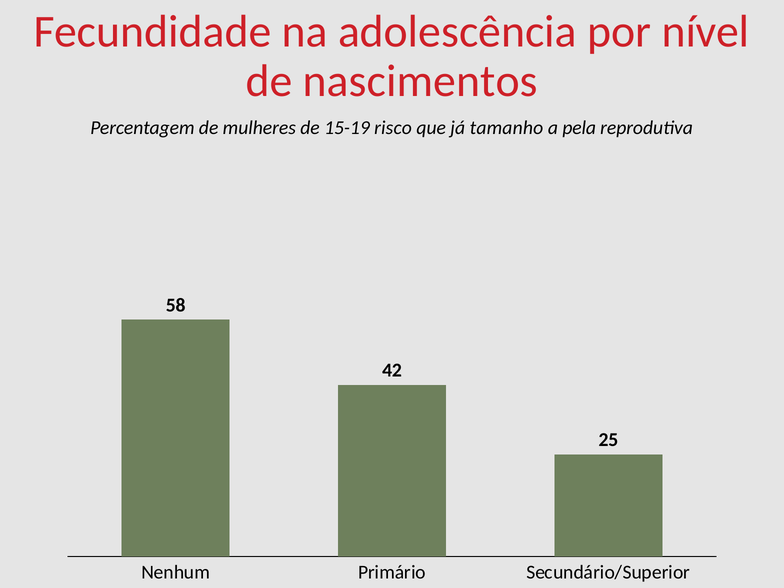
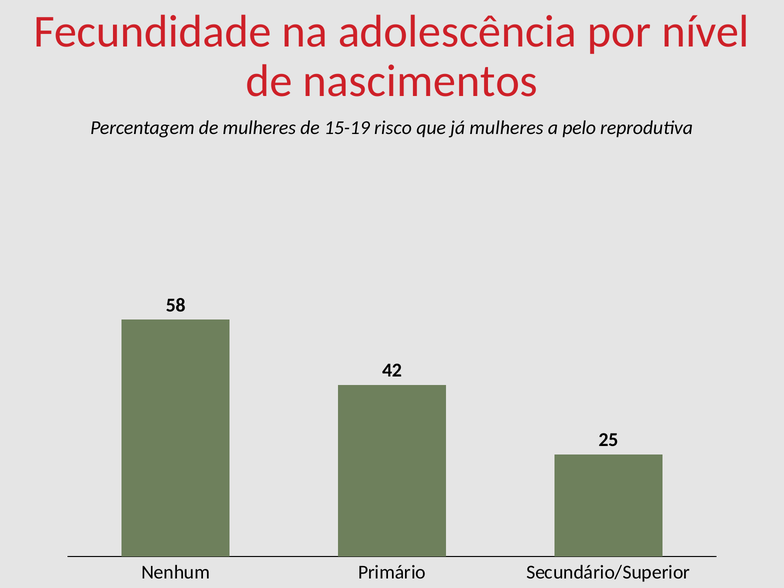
já tamanho: tamanho -> mulheres (506, 128)
pela: pela -> pelo (579, 128)
